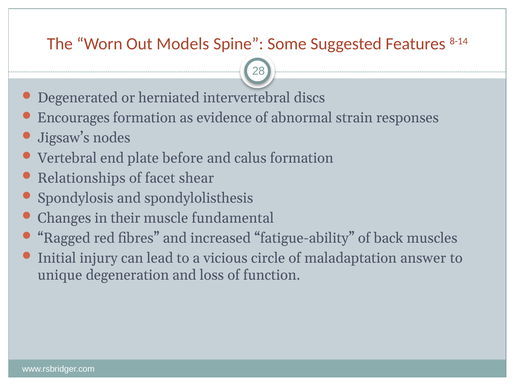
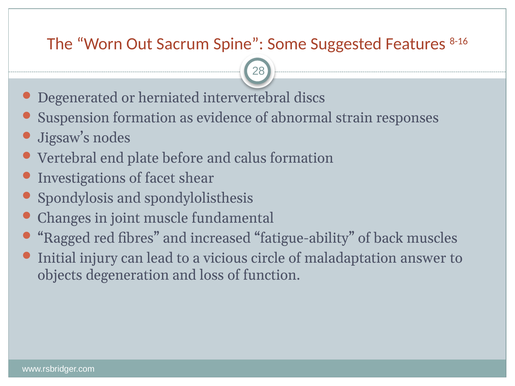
Models: Models -> Sacrum (183, 44)
8-14: 8-14 -> 8-16 (459, 41)
Encourages: Encourages -> Suspension (73, 118)
Relationships: Relationships -> Investigations (82, 178)
their: their -> joint (125, 218)
unique: unique -> objects (60, 275)
